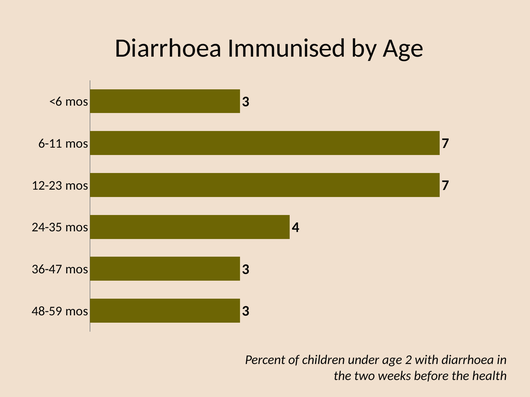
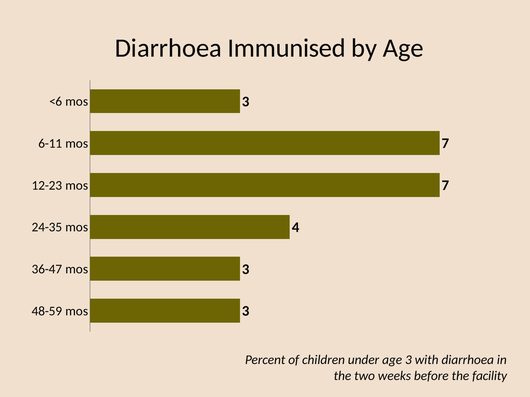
age 2: 2 -> 3 (408, 360)
health: health -> facility (490, 376)
